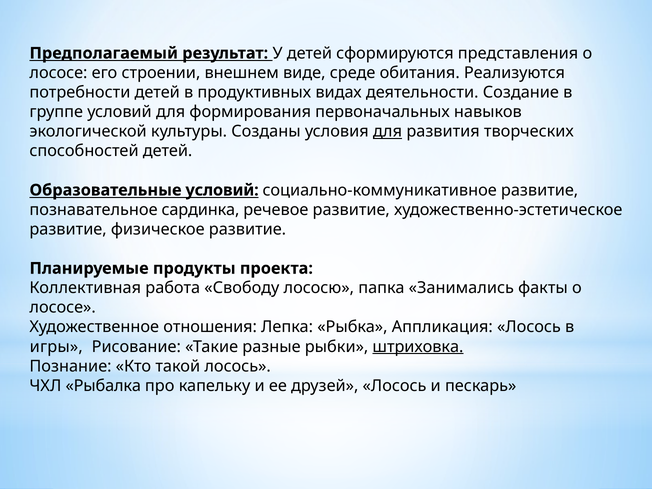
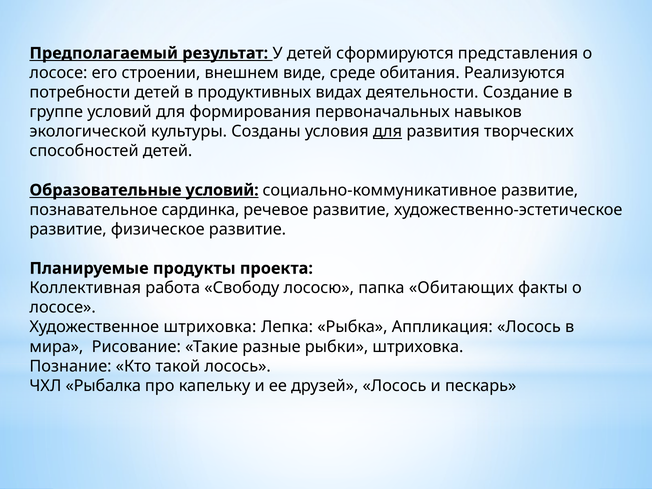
Занимались: Занимались -> Обитающих (461, 288)
Художественное отношения: отношения -> штриховка (210, 327)
игры: игры -> мира (56, 347)
штриховка underline: present -> none (418, 347)
